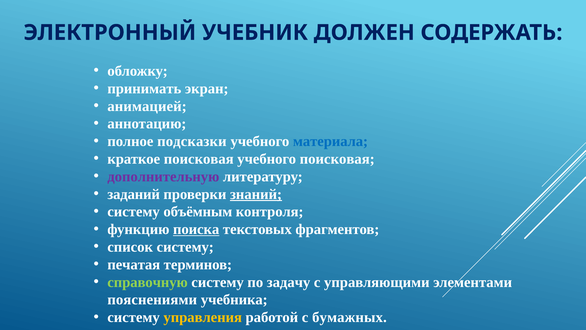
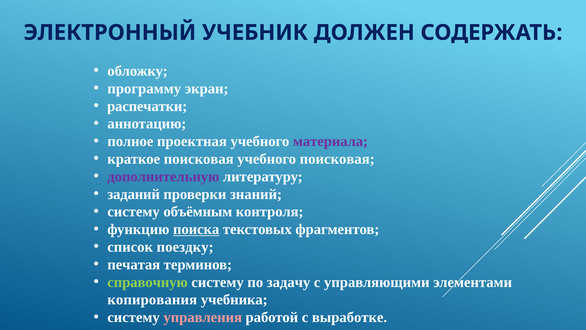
принимать: принимать -> программу (144, 88)
анимацией: анимацией -> распечатки (147, 106)
подсказки: подсказки -> проектная (192, 141)
материала colour: blue -> purple (330, 141)
знаний underline: present -> none (256, 194)
список систему: систему -> поездку (185, 247)
пояснениями: пояснениями -> копирования (152, 299)
управления colour: yellow -> pink (203, 317)
бумажных: бумажных -> выработке (350, 317)
